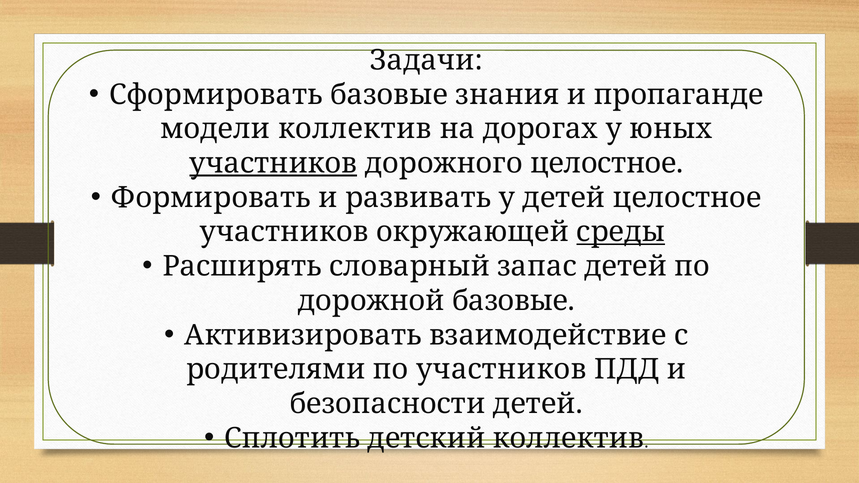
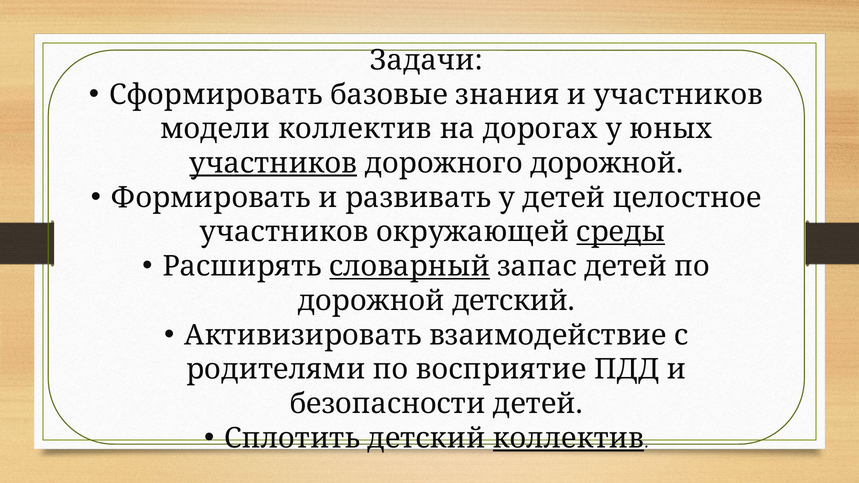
и пропаганде: пропаганде -> участников (678, 95)
дорожного целостное: целостное -> дорожной (607, 163)
словарный underline: none -> present (410, 266)
дорожной базовые: базовые -> детский (514, 301)
по участников: участников -> восприятие (501, 370)
коллектив underline: none -> present (568, 438)
